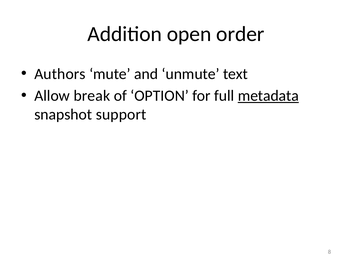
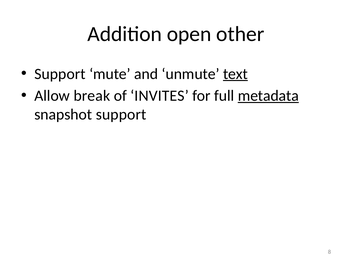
order: order -> other (240, 34)
Authors: Authors -> Support (60, 74)
text underline: none -> present (235, 74)
OPTION: OPTION -> INVITES (160, 96)
